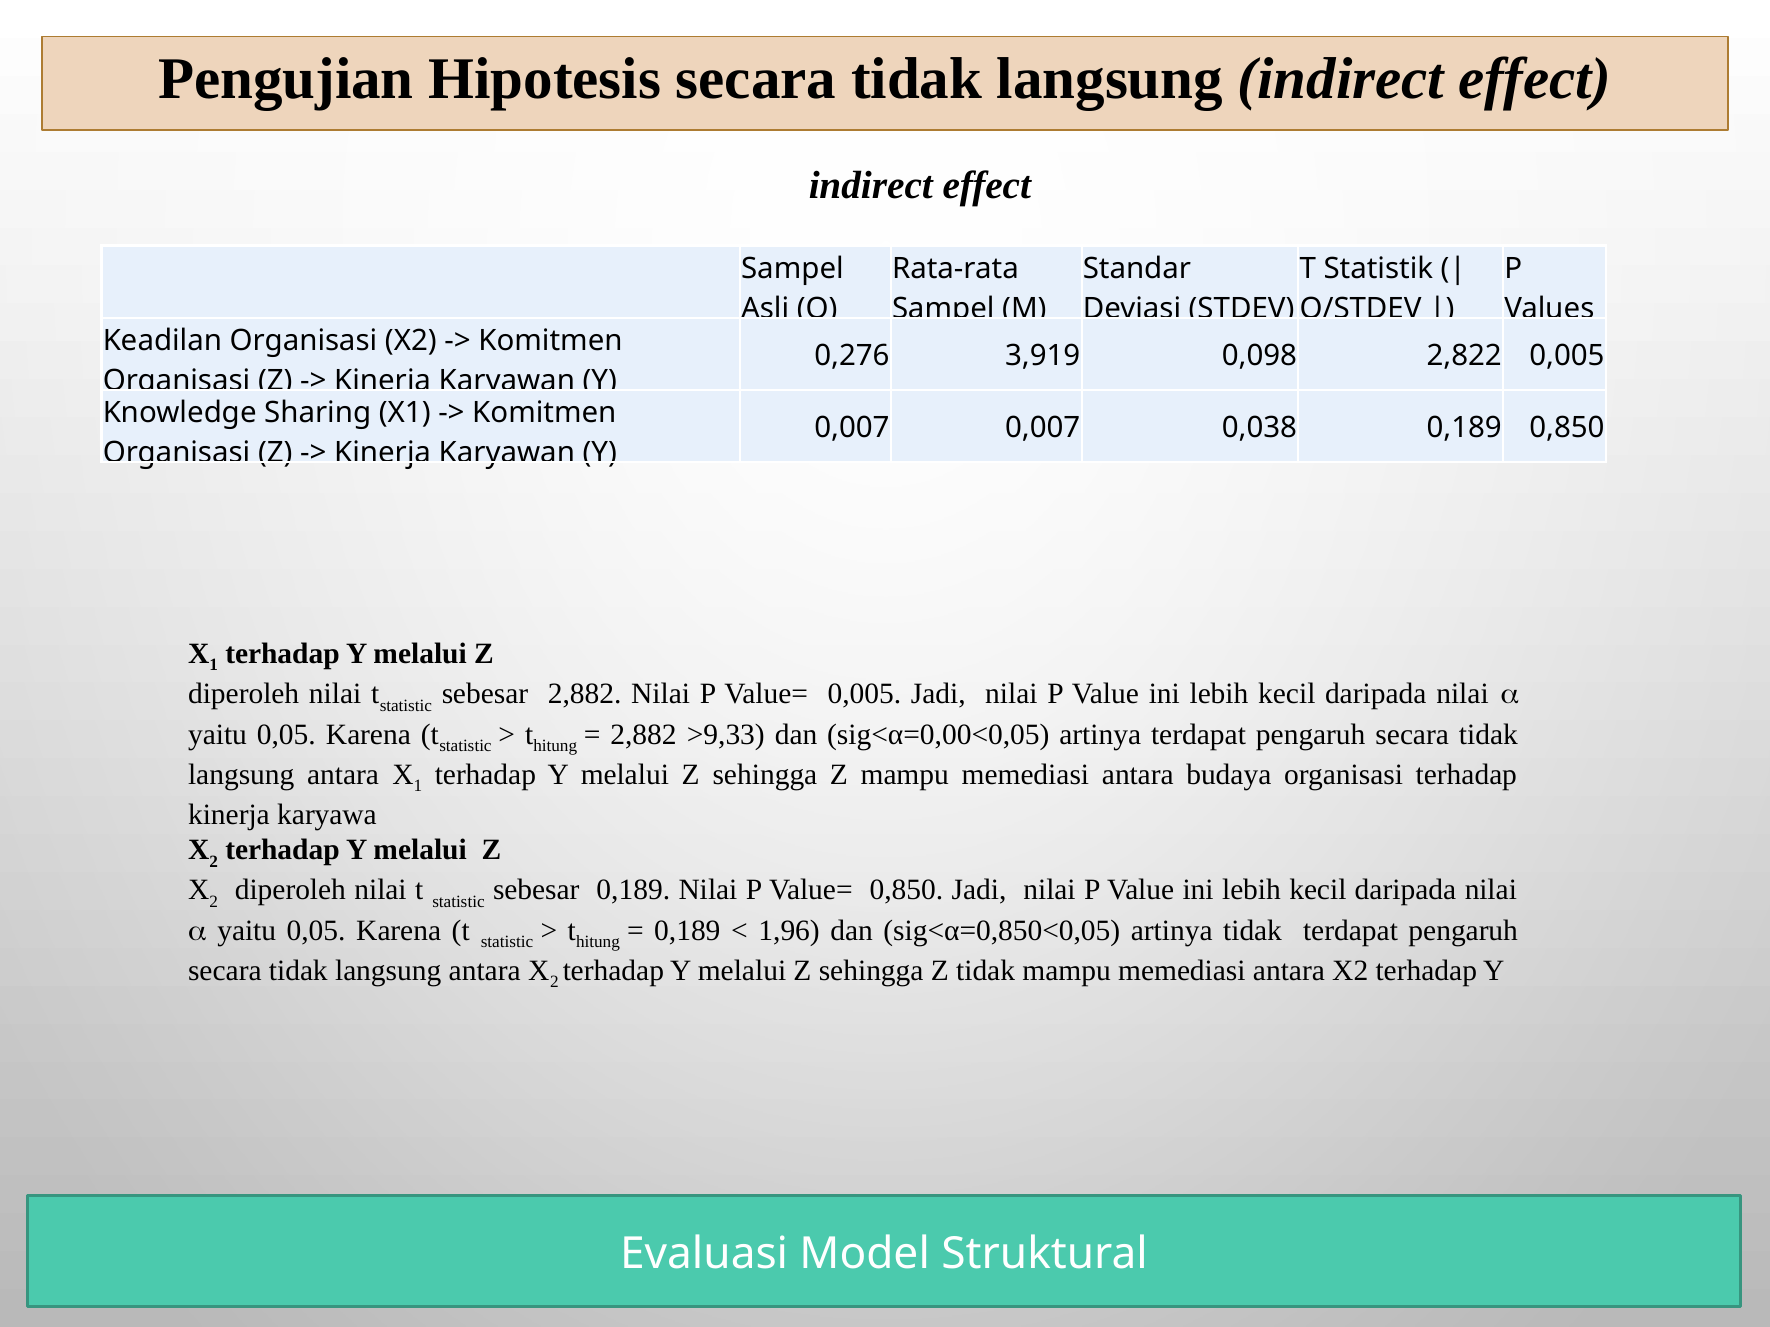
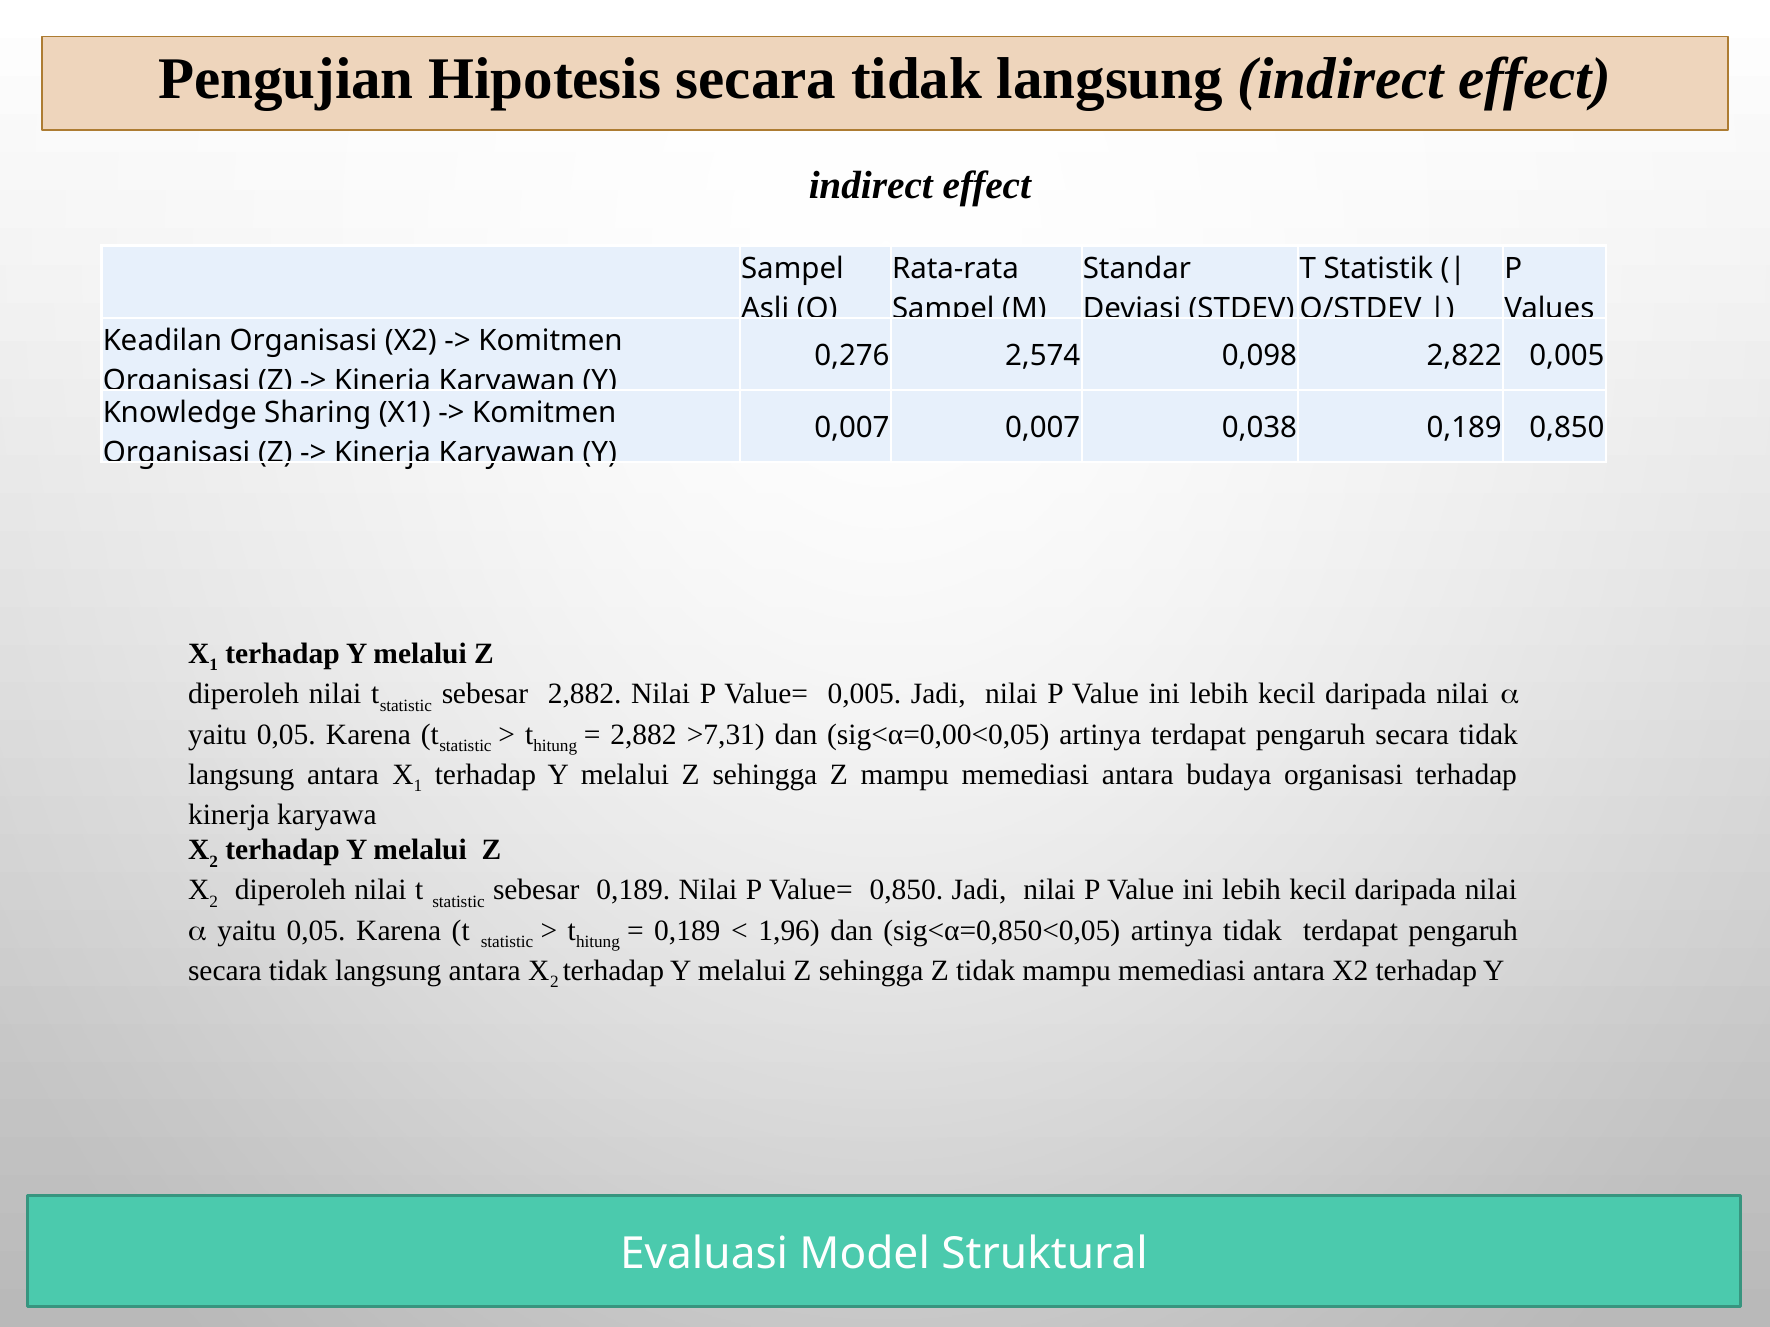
3,919: 3,919 -> 2,574 (1043, 356)
>9,33: >9,33 -> >7,31 (726, 735)
